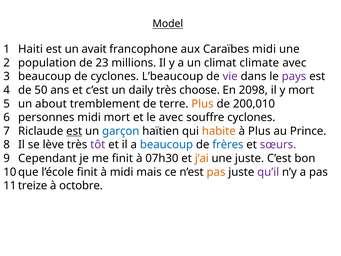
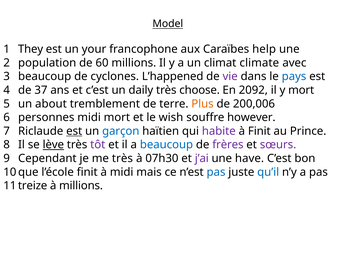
Haiti: Haiti -> They (31, 49)
avait: avait -> your (94, 49)
Caraïbes midi: midi -> help (264, 49)
23: 23 -> 60 (102, 63)
L’beaucoup: L’beaucoup -> L’happened (173, 76)
pays colour: purple -> blue (294, 76)
50: 50 -> 37 (41, 90)
2098: 2098 -> 2092 (253, 90)
200,010: 200,010 -> 200,006 (254, 104)
le avec: avec -> wish (171, 117)
souffre cyclones: cyclones -> however (251, 117)
habite colour: orange -> purple (219, 131)
à Plus: Plus -> Finit (259, 131)
lève underline: none -> present (53, 145)
frères colour: blue -> purple (228, 145)
me finit: finit -> très (122, 158)
j’ai colour: orange -> purple (202, 158)
une juste: juste -> have (249, 158)
pas colour: orange -> blue (216, 172)
qu’il colour: purple -> blue (268, 172)
à octobre: octobre -> millions (81, 186)
